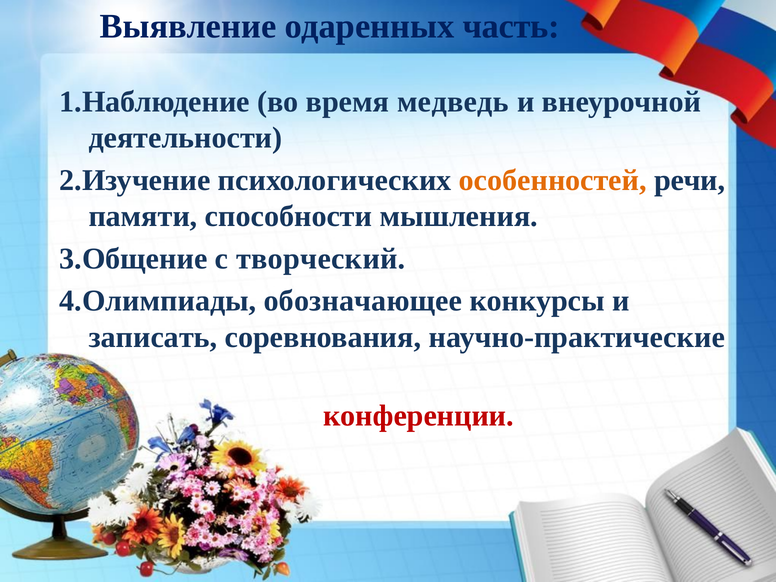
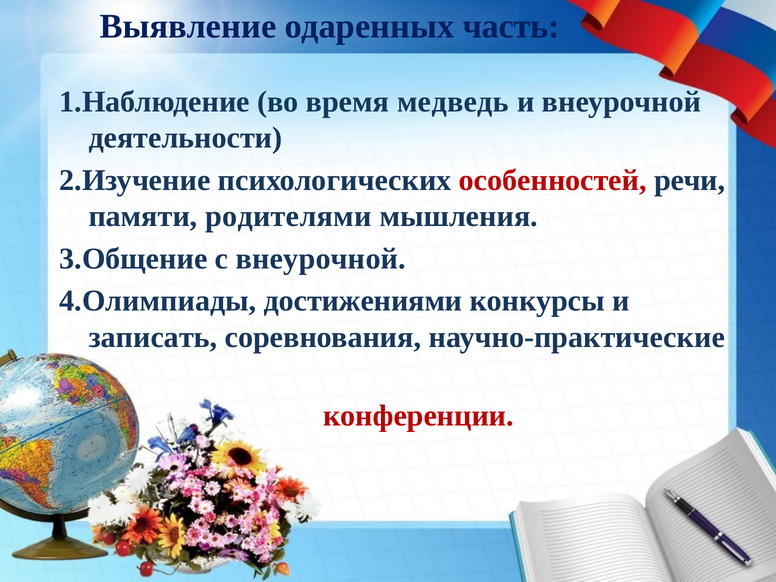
особенностей colour: orange -> red (553, 180)
способности: способности -> родителями (288, 216)
с творческий: творческий -> внеурочной (321, 259)
обозначающее: обозначающее -> достижениями (363, 301)
